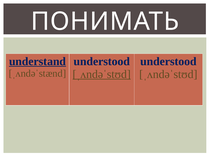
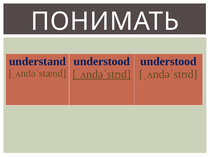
understand underline: present -> none (37, 62)
